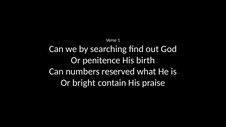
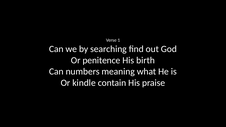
reserved: reserved -> meaning (118, 72)
bright: bright -> kindle (84, 83)
